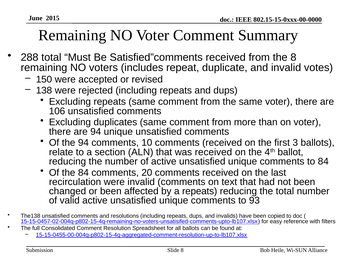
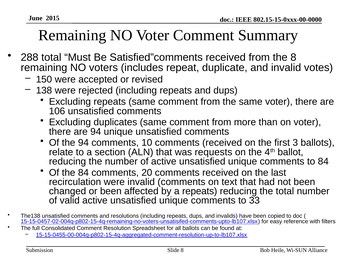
was received: received -> requests (213, 152)
93: 93 -> 33 (254, 200)
